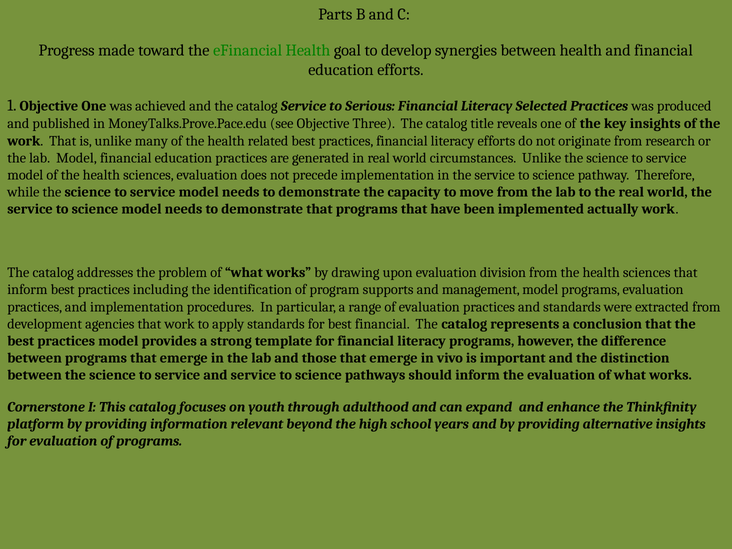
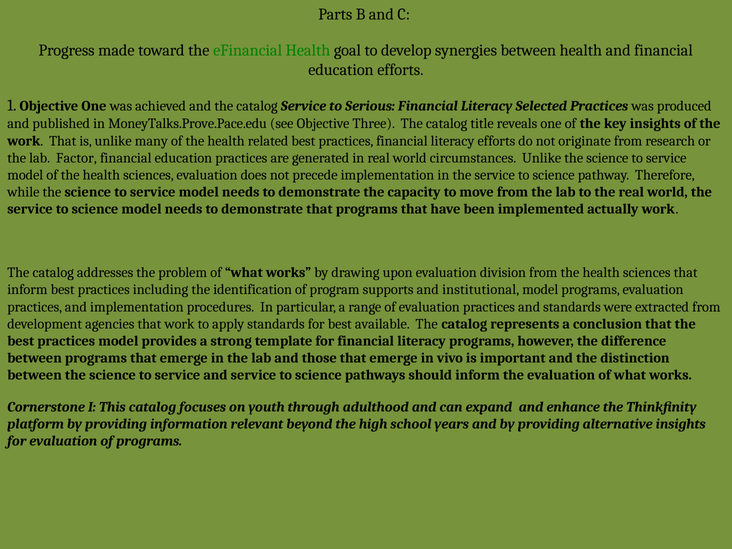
lab Model: Model -> Factor (77, 158)
management: management -> institutional (481, 290)
best financial: financial -> available (382, 324)
